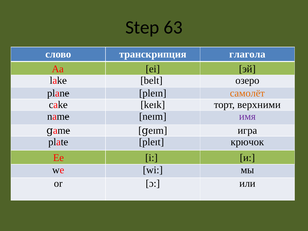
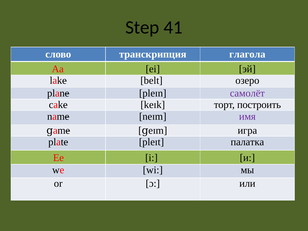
63: 63 -> 41 (173, 27)
самолёт colour: orange -> purple (247, 93)
верхними: верхними -> построить (259, 105)
крючок: крючок -> палатка (247, 142)
